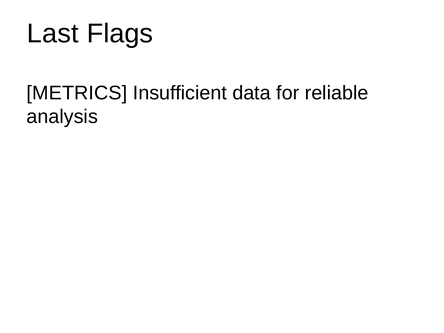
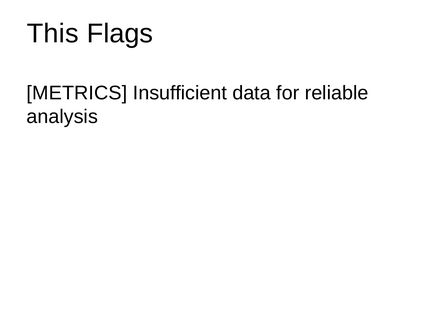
Last: Last -> This (53, 34)
